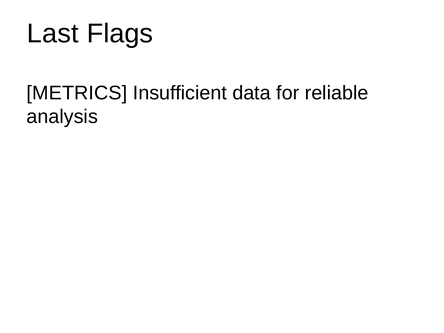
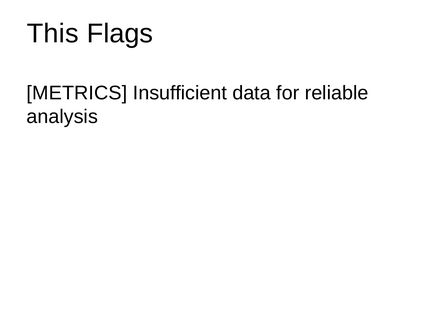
Last: Last -> This (53, 34)
